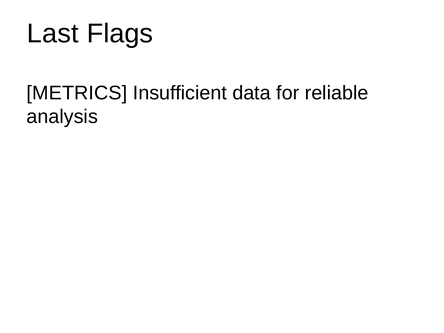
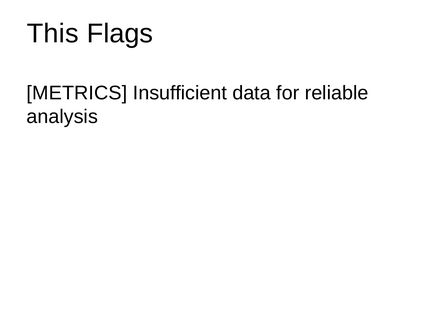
Last: Last -> This (53, 34)
